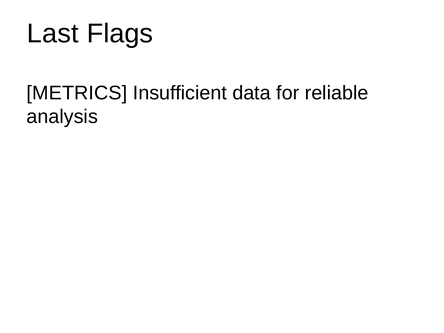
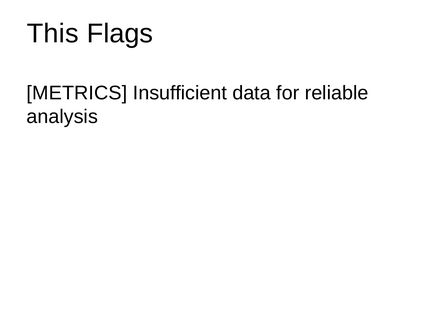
Last: Last -> This (53, 34)
